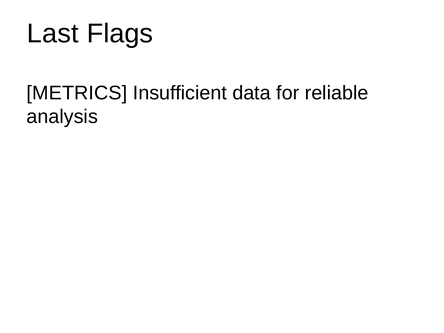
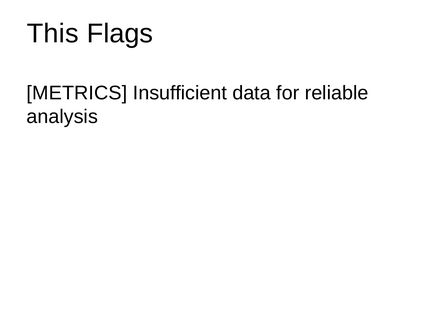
Last: Last -> This (53, 34)
